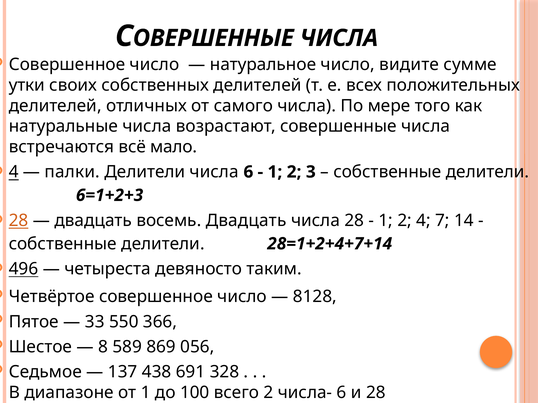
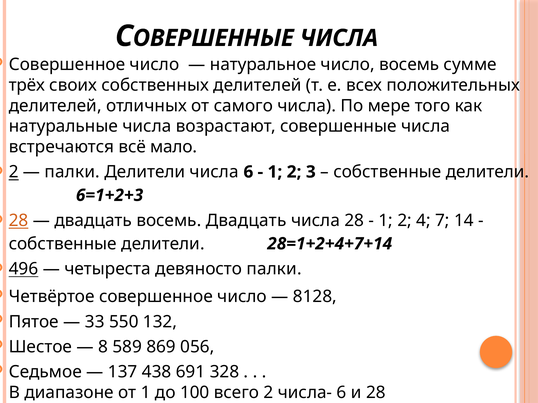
число видите: видите -> восемь (409, 65)
утки: утки -> трёх (27, 85)
4: 4 -> 2 (14, 172)
девяносто таким: таким -> палки (274, 269)
366: 366 -> 132 (160, 322)
